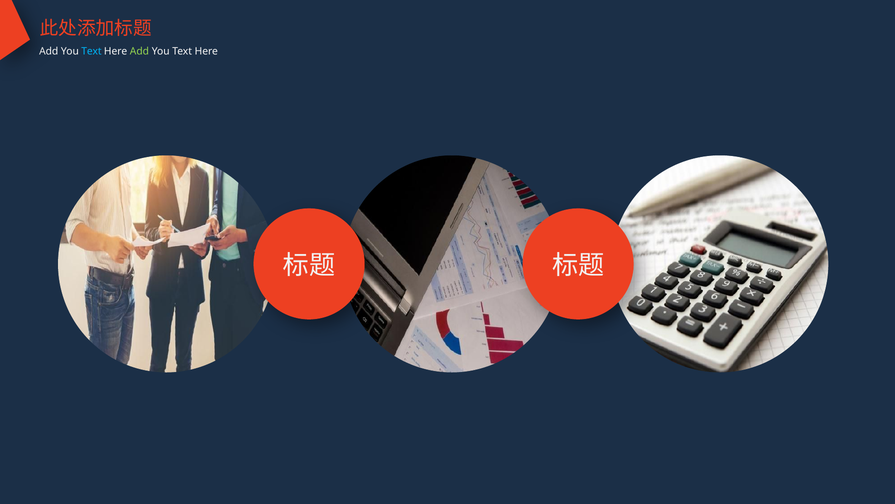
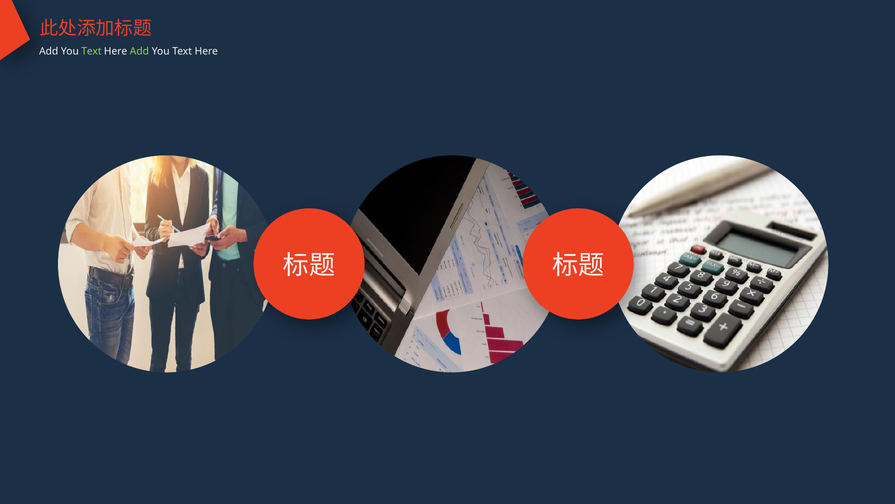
Text colour: light blue -> light green (91, 51)
